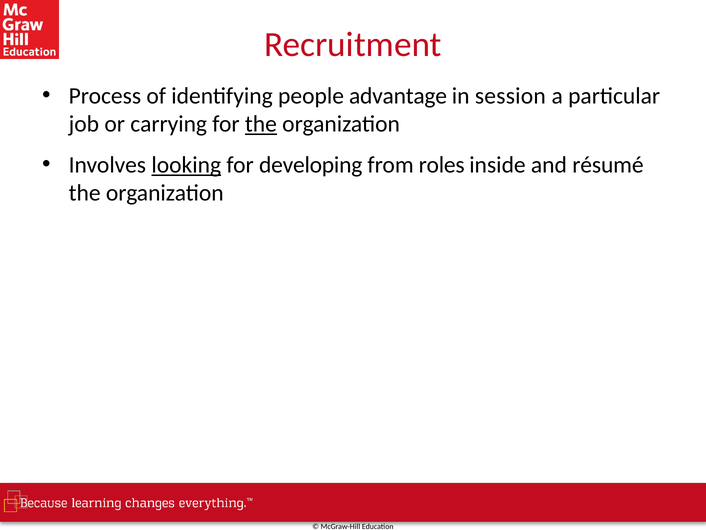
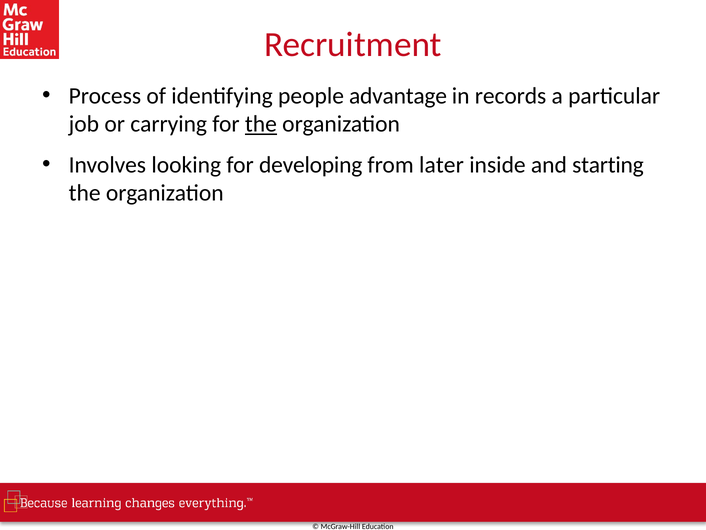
session: session -> records (511, 96)
looking underline: present -> none (186, 165)
roles: roles -> later (441, 165)
résumé: résumé -> starting (608, 165)
